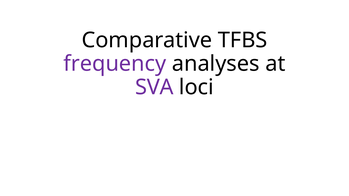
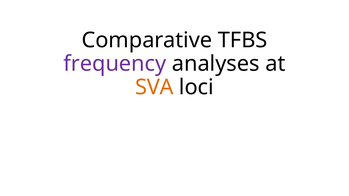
SVA colour: purple -> orange (154, 87)
